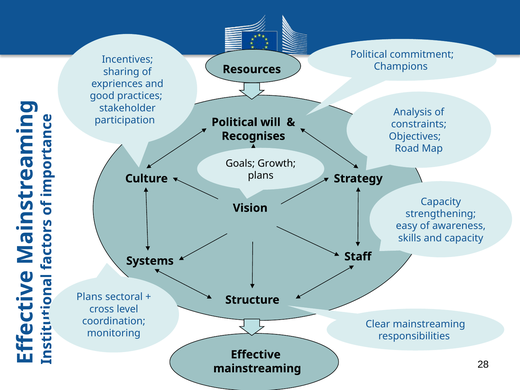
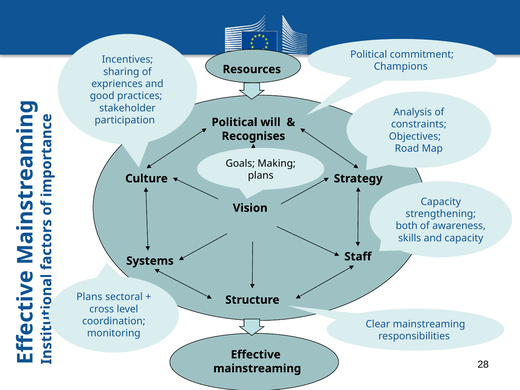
Growth: Growth -> Making (277, 163)
easy: easy -> both (407, 226)
